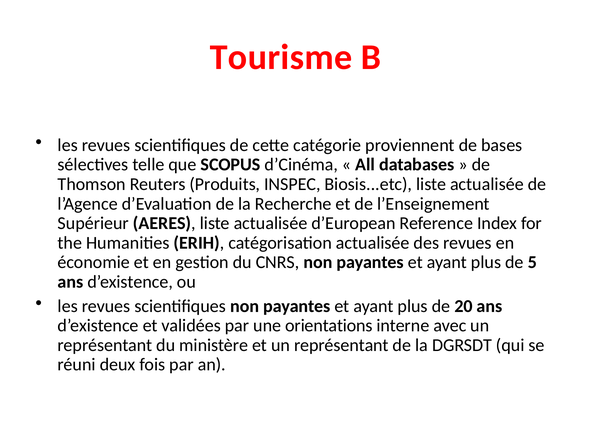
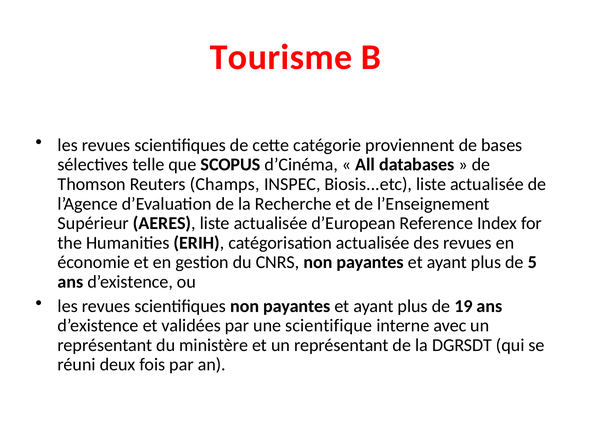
Produits: Produits -> Champs (225, 184)
20: 20 -> 19 (464, 306)
orientations: orientations -> scientifique (329, 325)
